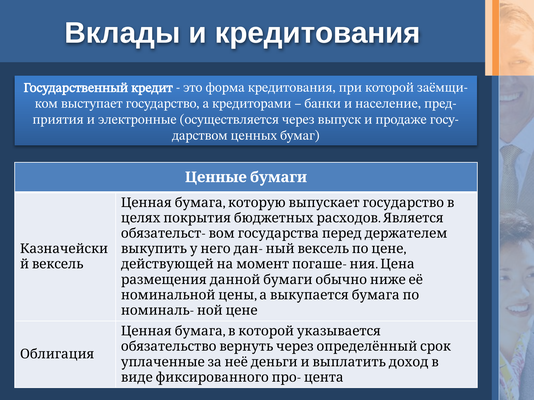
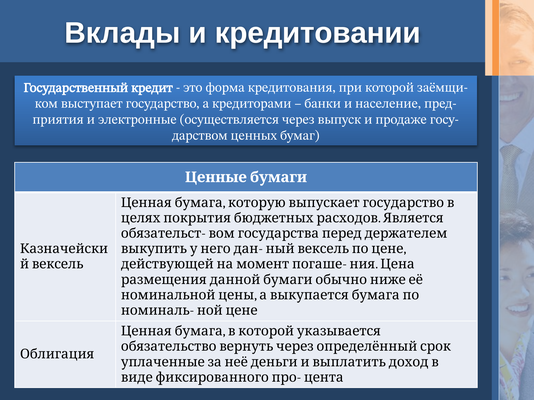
и кредитования: кредитования -> кредитовании (318, 33)
